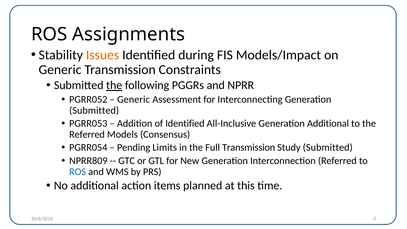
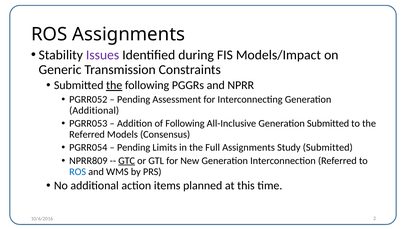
Issues colour: orange -> purple (103, 55)
Generic: Generic -> Pending (134, 99)
Submitted: Submitted -> Additional (94, 110)
of Identified: Identified -> Following (185, 123)
Generation Additional: Additional -> Submitted (328, 123)
Full Transmission: Transmission -> Assignments (249, 148)
GTC underline: none -> present (127, 161)
